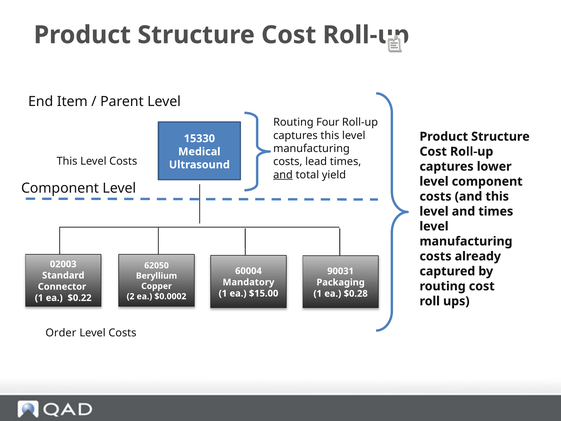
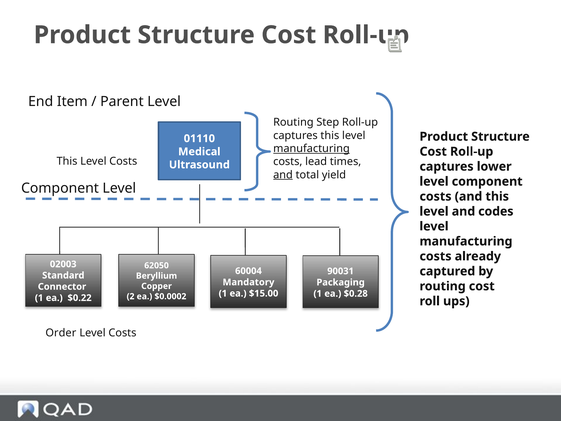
Four: Four -> Step (328, 122)
15330: 15330 -> 01110 (199, 138)
manufacturing underline: none -> present (311, 148)
and times: times -> codes (496, 211)
